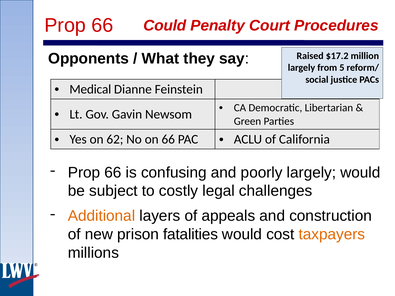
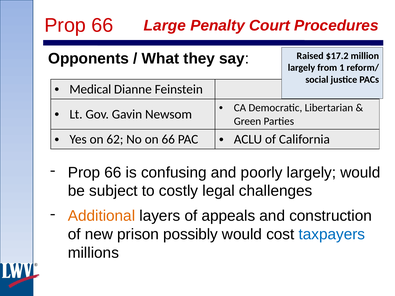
Could: Could -> Large (165, 25)
5: 5 -> 1 (342, 68)
fatalities: fatalities -> possibly (191, 235)
taxpayers colour: orange -> blue (332, 235)
